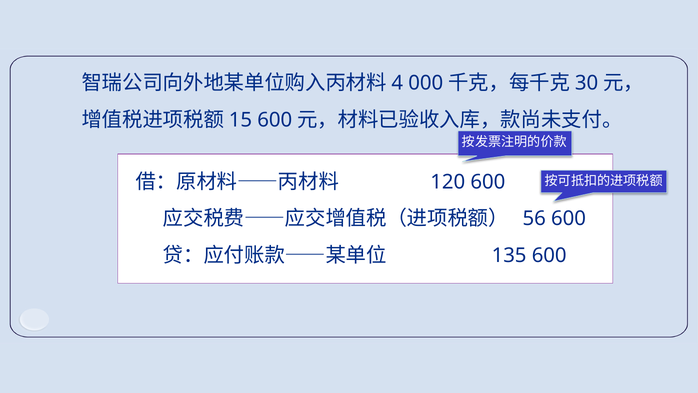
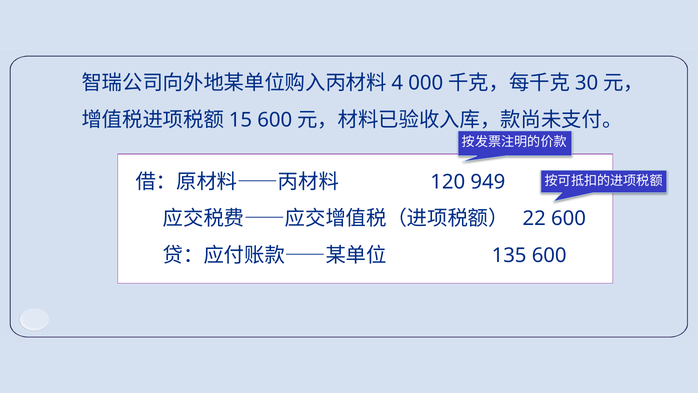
120 600: 600 -> 949 (488, 182)
56: 56 -> 22 (534, 218)
